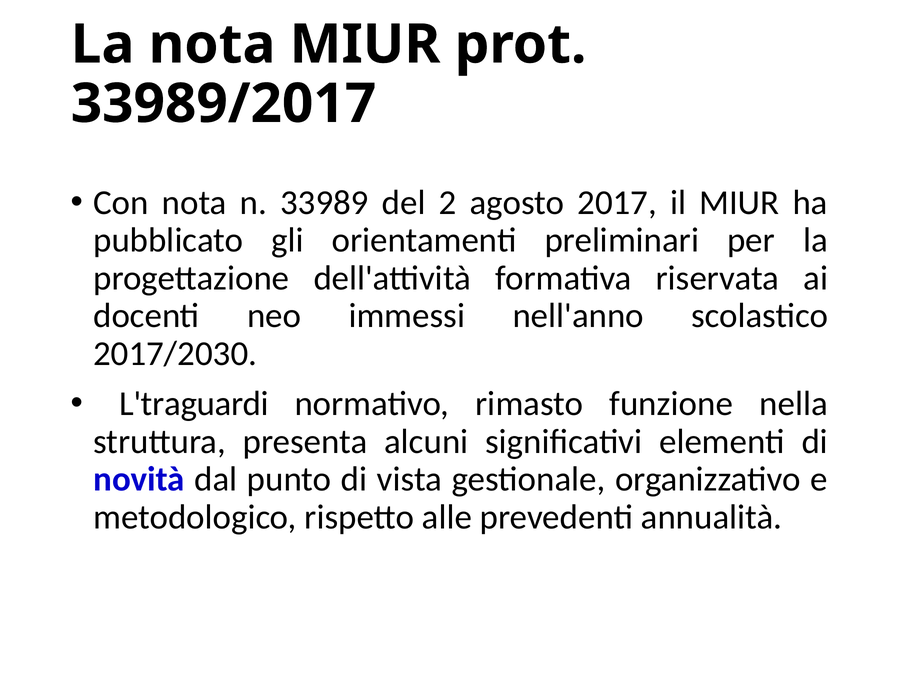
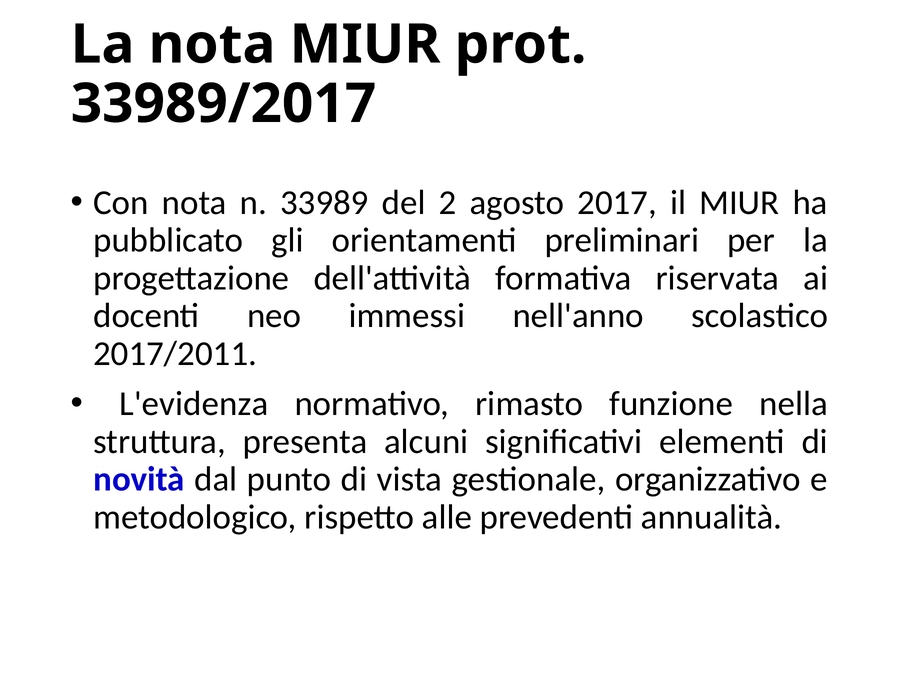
2017/2030: 2017/2030 -> 2017/2011 (175, 354)
L'traguardi: L'traguardi -> L'evidenza (194, 404)
